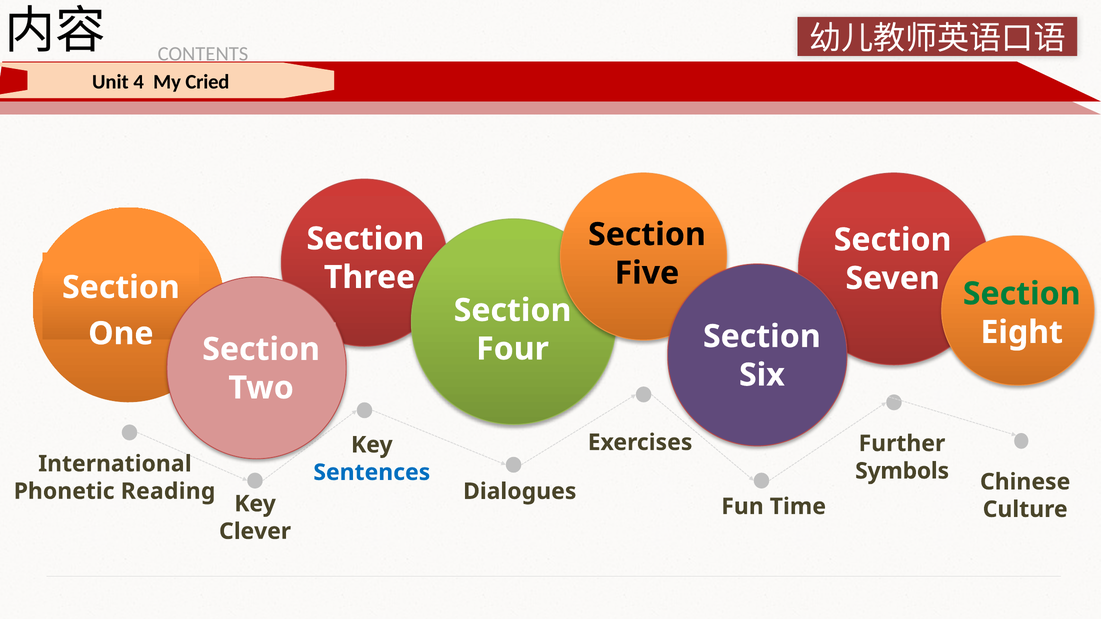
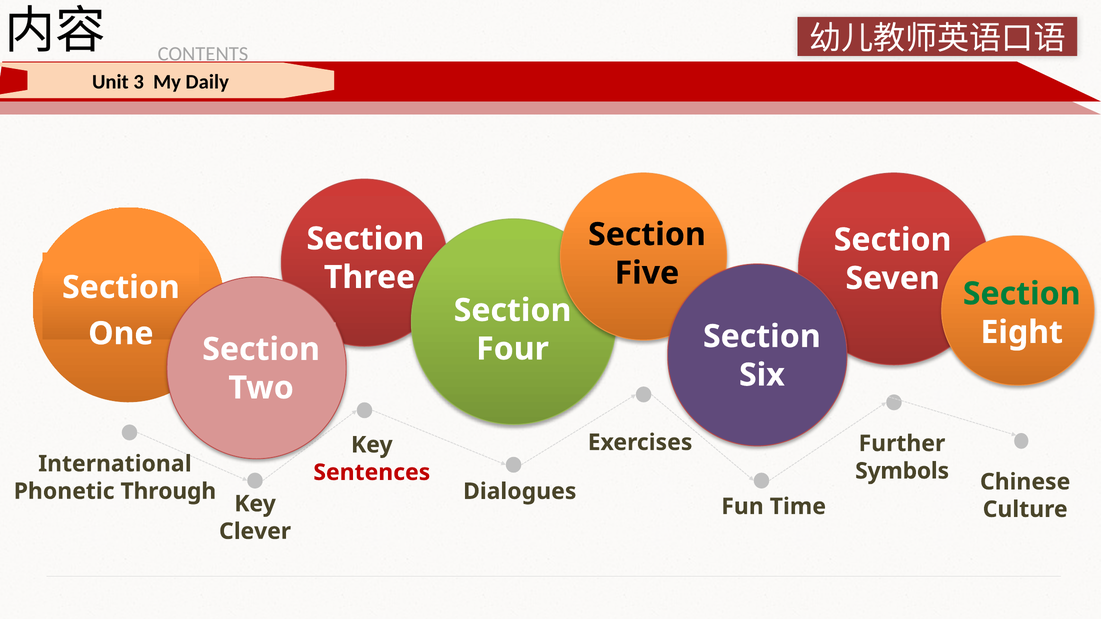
4: 4 -> 3 (139, 82)
Cried: Cried -> Daily (207, 82)
Sentences colour: blue -> red (372, 473)
Reading: Reading -> Through (168, 492)
